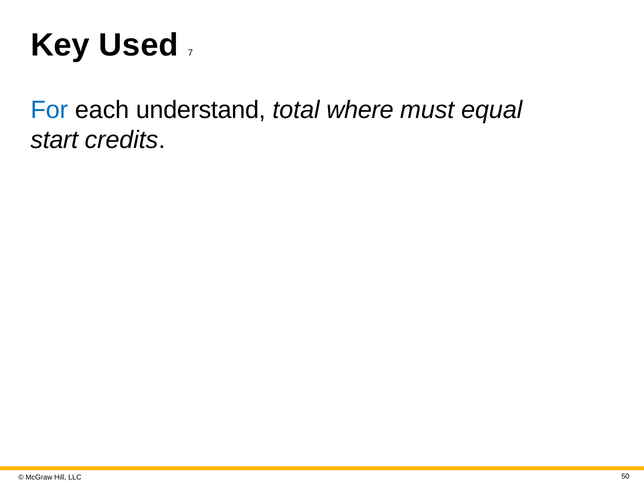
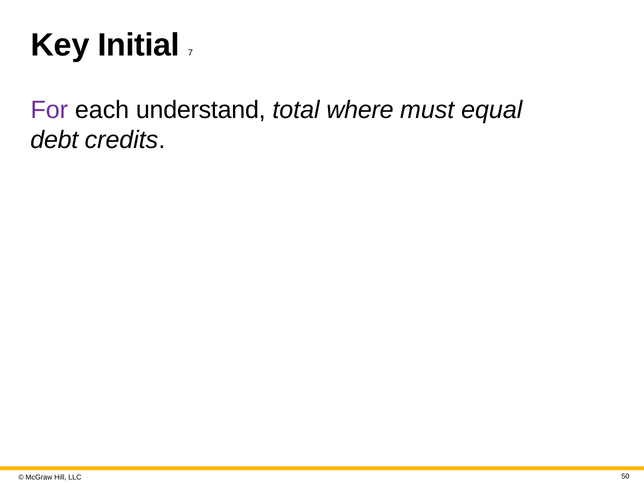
Used: Used -> Initial (139, 45)
For colour: blue -> purple (49, 110)
start: start -> debt (54, 140)
